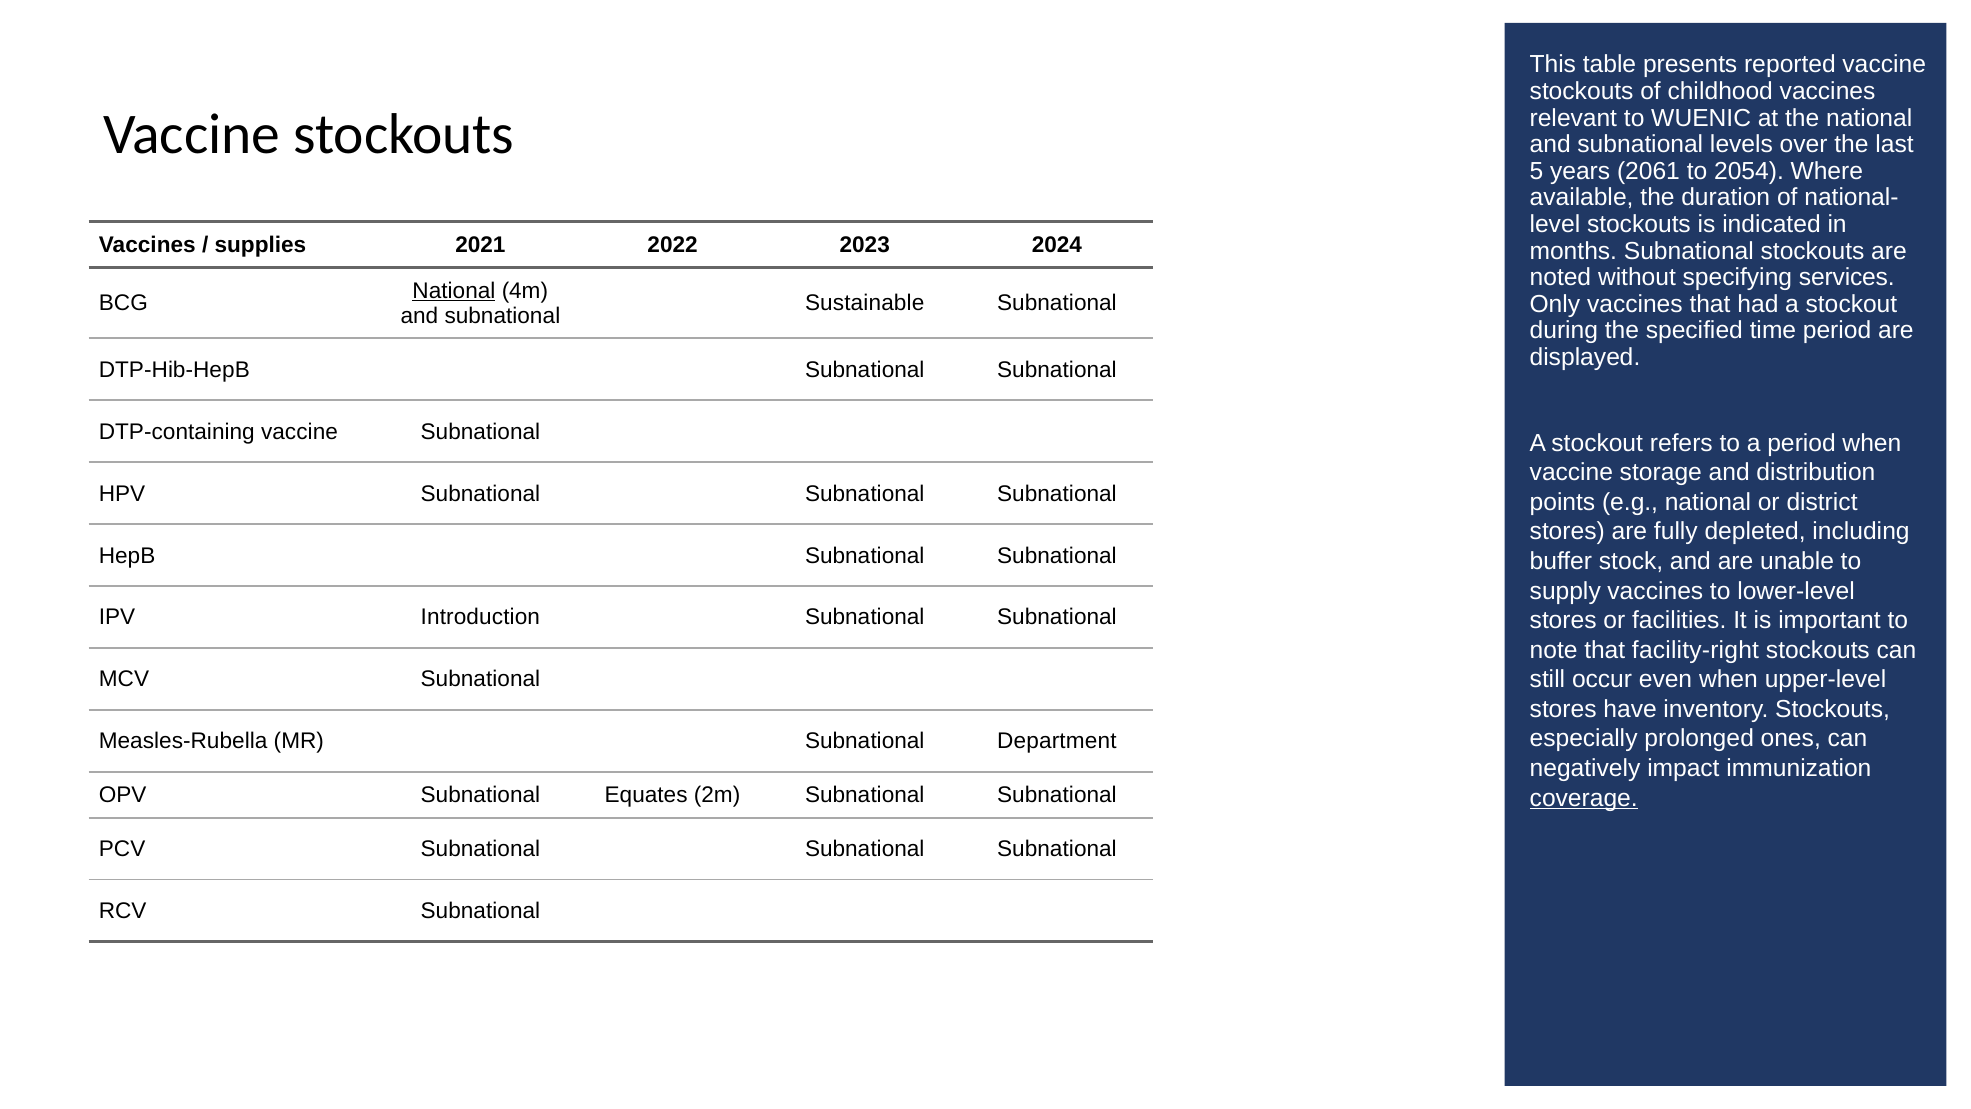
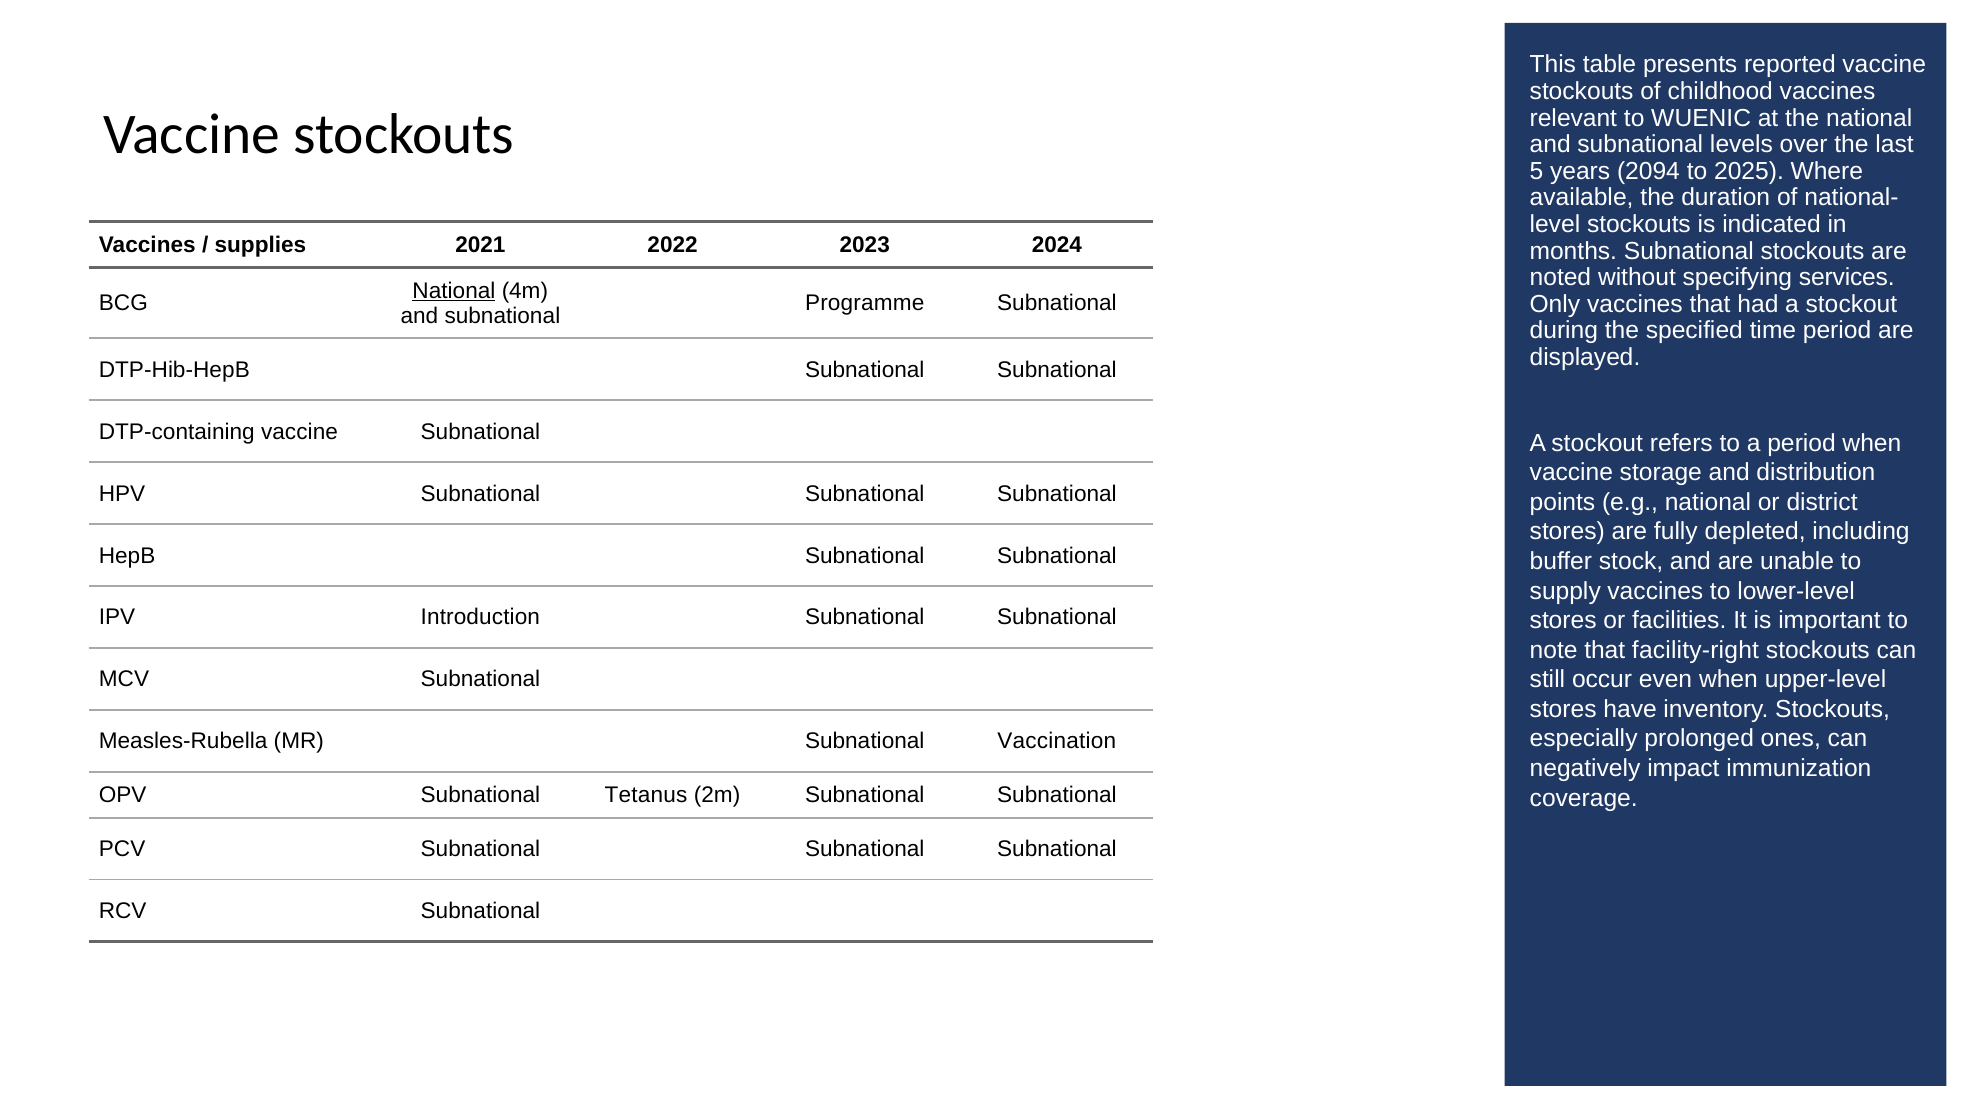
2061: 2061 -> 2094 (1648, 171)
2054: 2054 -> 2025 (1749, 171)
Sustainable: Sustainable -> Programme (865, 303)
Department: Department -> Vaccination (1057, 741)
Equates: Equates -> Tetanus (646, 795)
coverage underline: present -> none (1584, 798)
